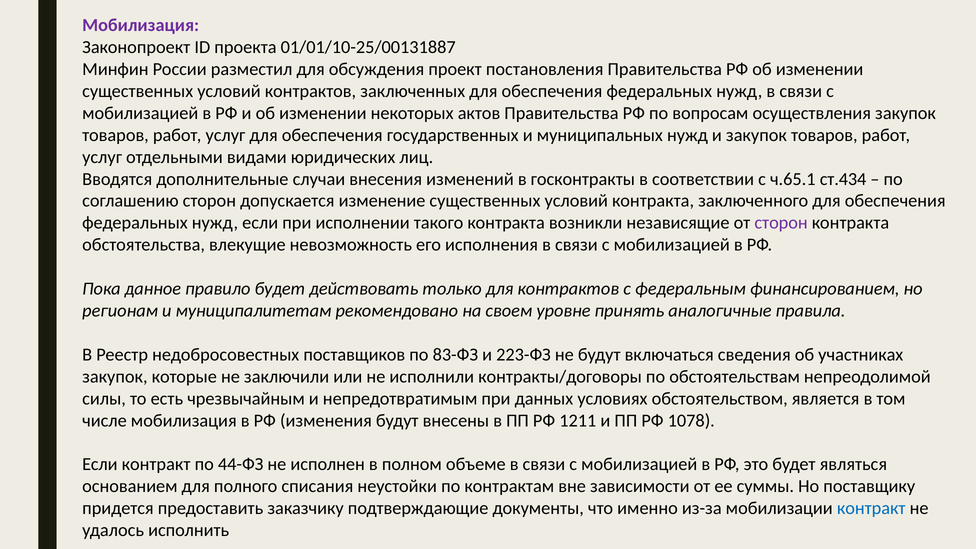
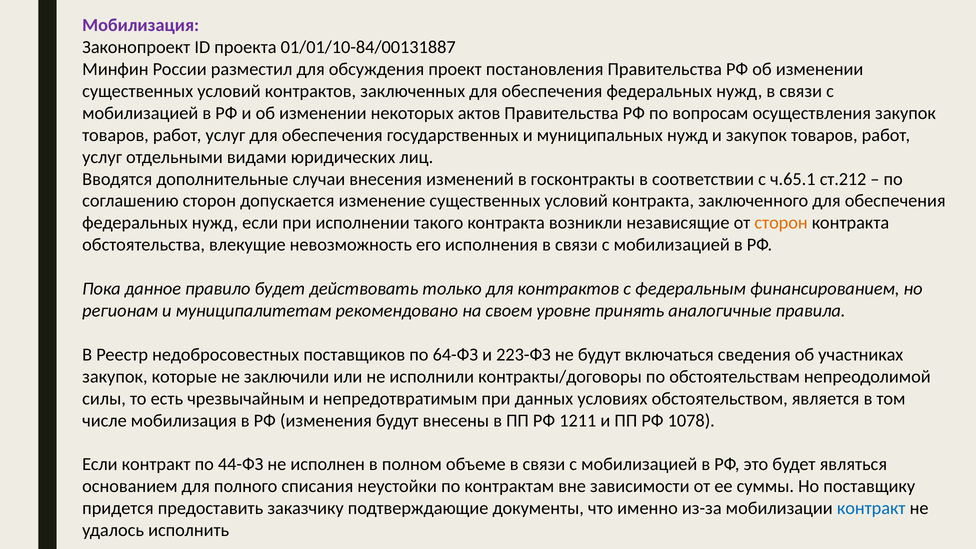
01/01/10-25/00131887: 01/01/10-25/00131887 -> 01/01/10-84/00131887 (368, 47)
ст.434: ст.434 -> ст.212 (843, 179)
сторон colour: purple -> orange (781, 223)
83-ФЗ: 83-ФЗ -> 64-ФЗ (455, 355)
